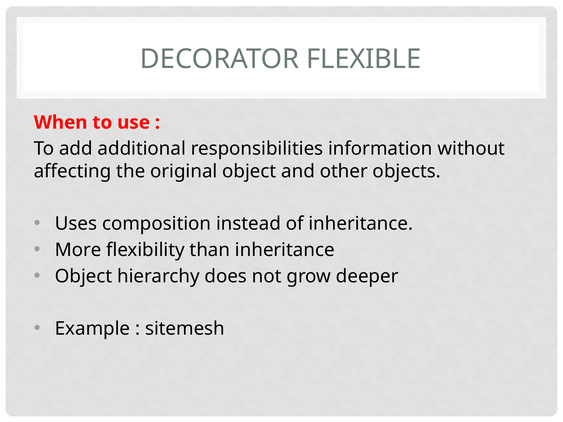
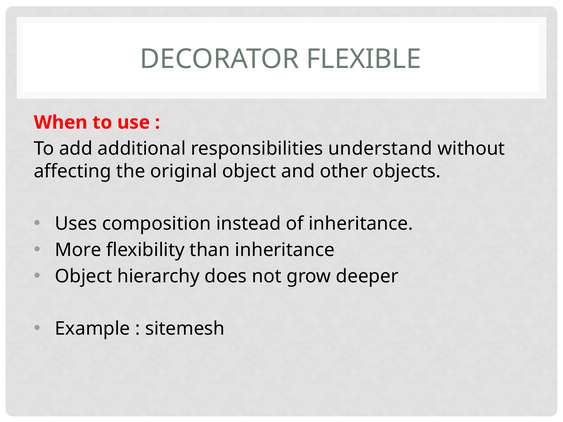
information: information -> understand (380, 149)
